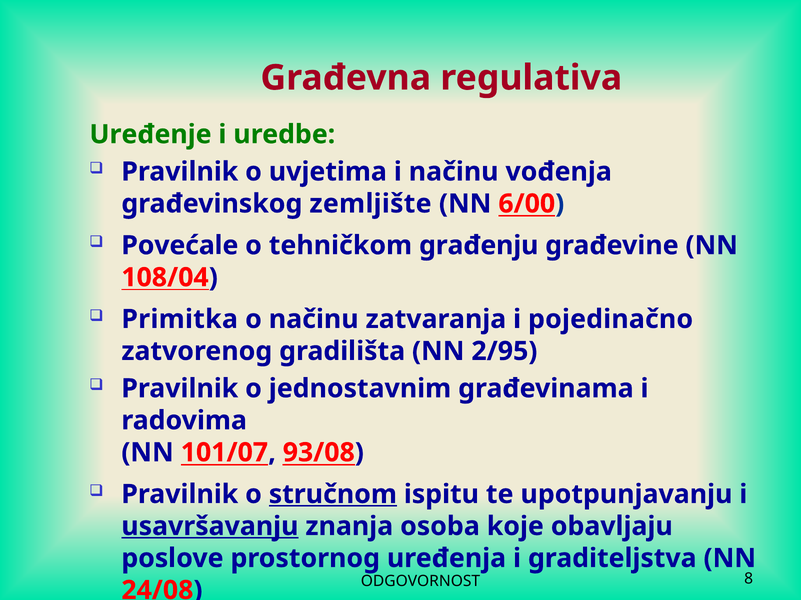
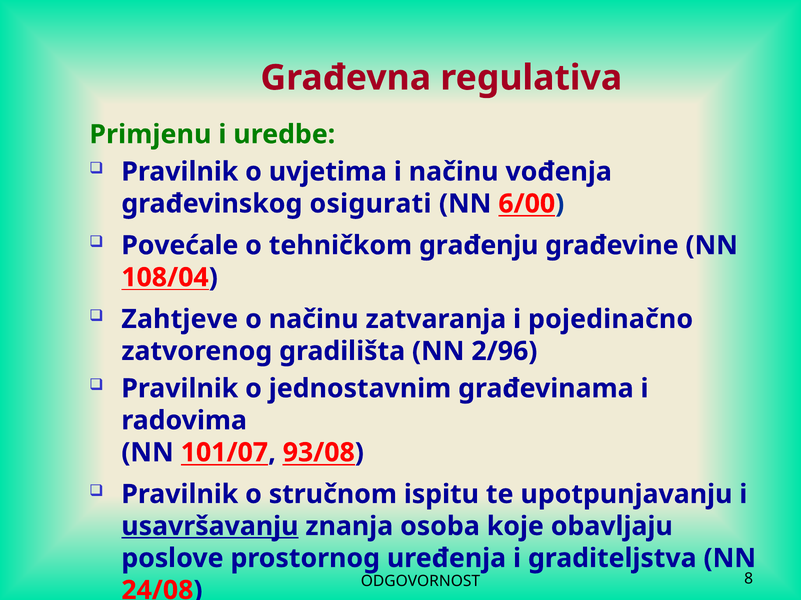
Uređenje: Uređenje -> Primjenu (150, 135)
zemljište: zemljište -> osigurati (370, 204)
Primitka: Primitka -> Zahtjeve (180, 320)
2/95: 2/95 -> 2/96 (504, 352)
stručnom underline: present -> none (333, 495)
